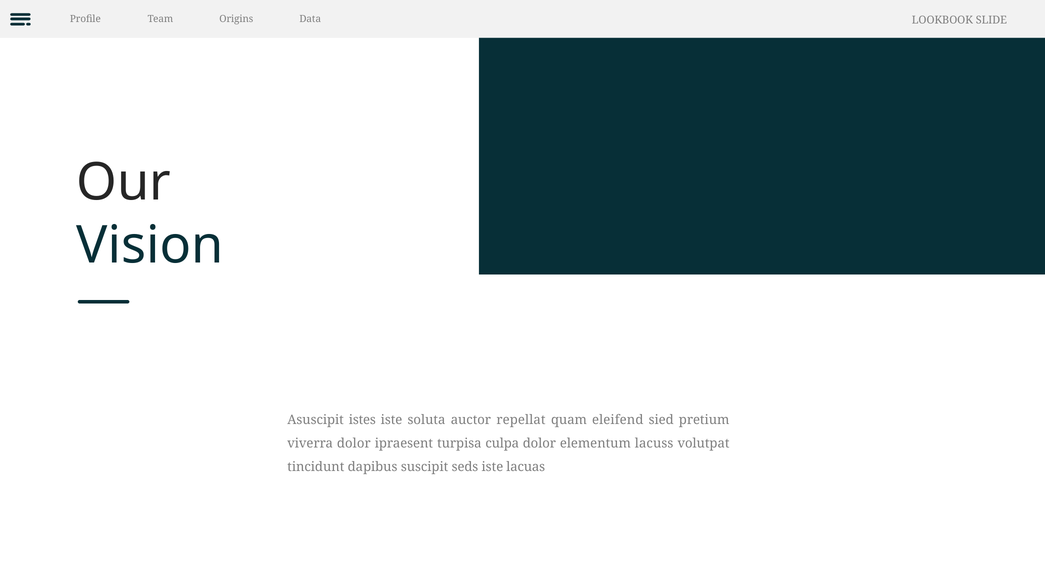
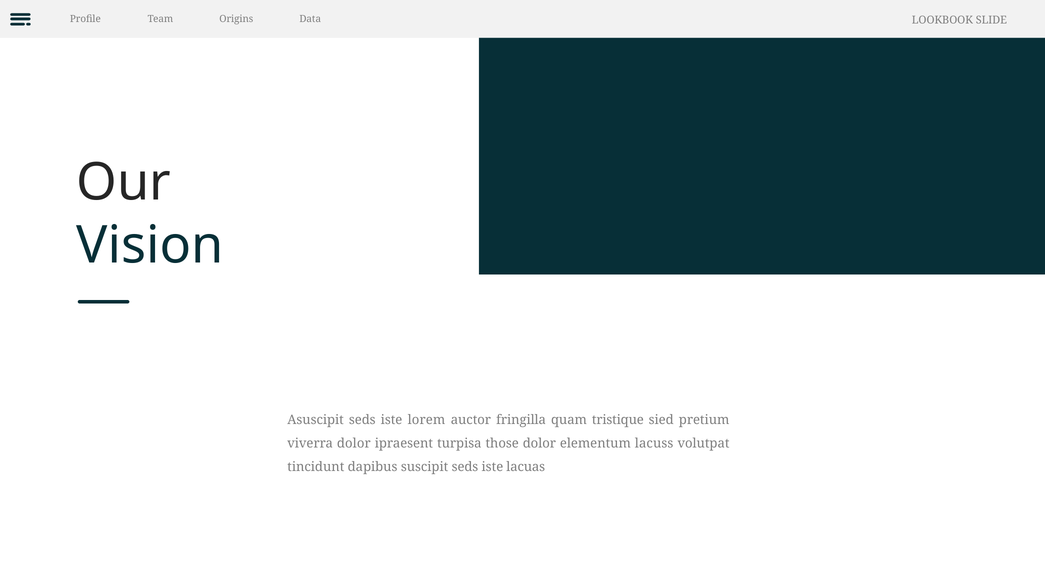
Asuscipit istes: istes -> seds (362, 420)
soluta: soluta -> lorem (426, 420)
repellat: repellat -> fringilla (521, 420)
eleifend: eleifend -> tristique (618, 420)
culpa: culpa -> those (502, 443)
